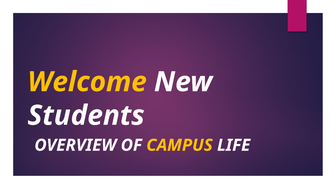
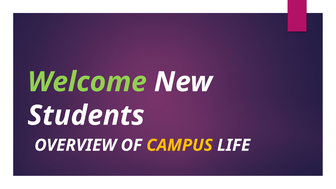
Welcome colour: yellow -> light green (87, 82)
